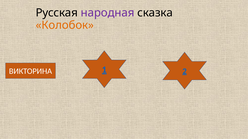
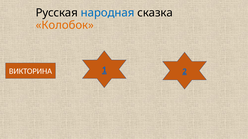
народная colour: purple -> blue (108, 13)
